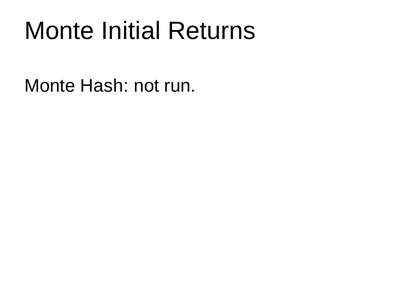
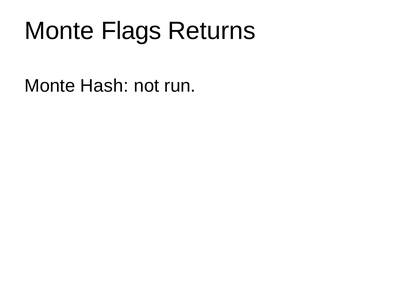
Initial: Initial -> Flags (131, 31)
